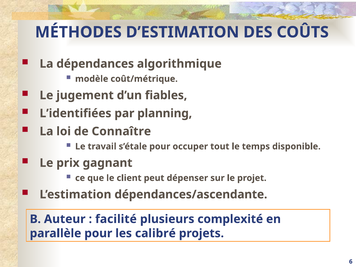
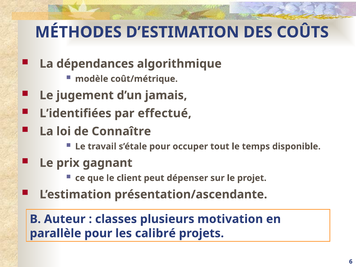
fiables: fiables -> jamais (166, 95)
planning: planning -> effectué (165, 113)
dépendances/ascendante: dépendances/ascendante -> présentation/ascendante (191, 194)
facilité: facilité -> classes (116, 219)
complexité: complexité -> motivation (230, 219)
